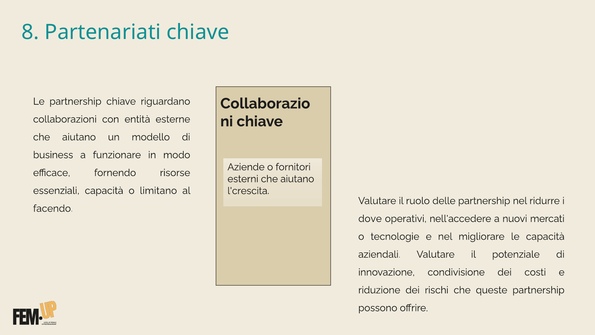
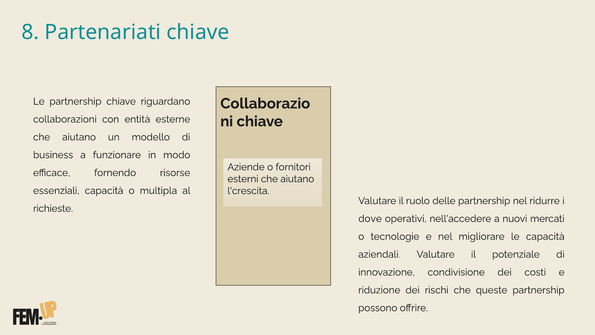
limitano: limitano -> multipla (158, 190)
facendo: facendo -> richieste (53, 208)
